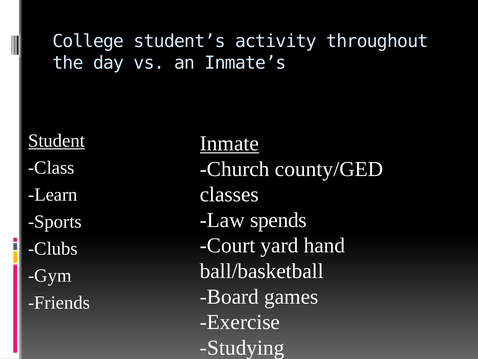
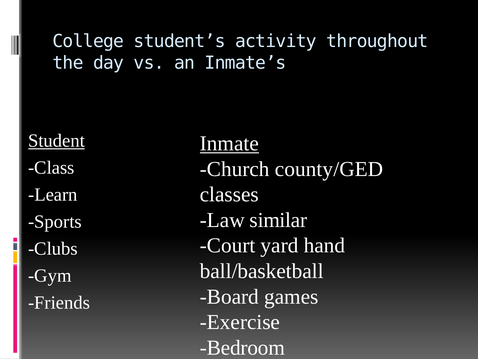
spends: spends -> similar (278, 220)
Studying: Studying -> Bedroom (242, 347)
